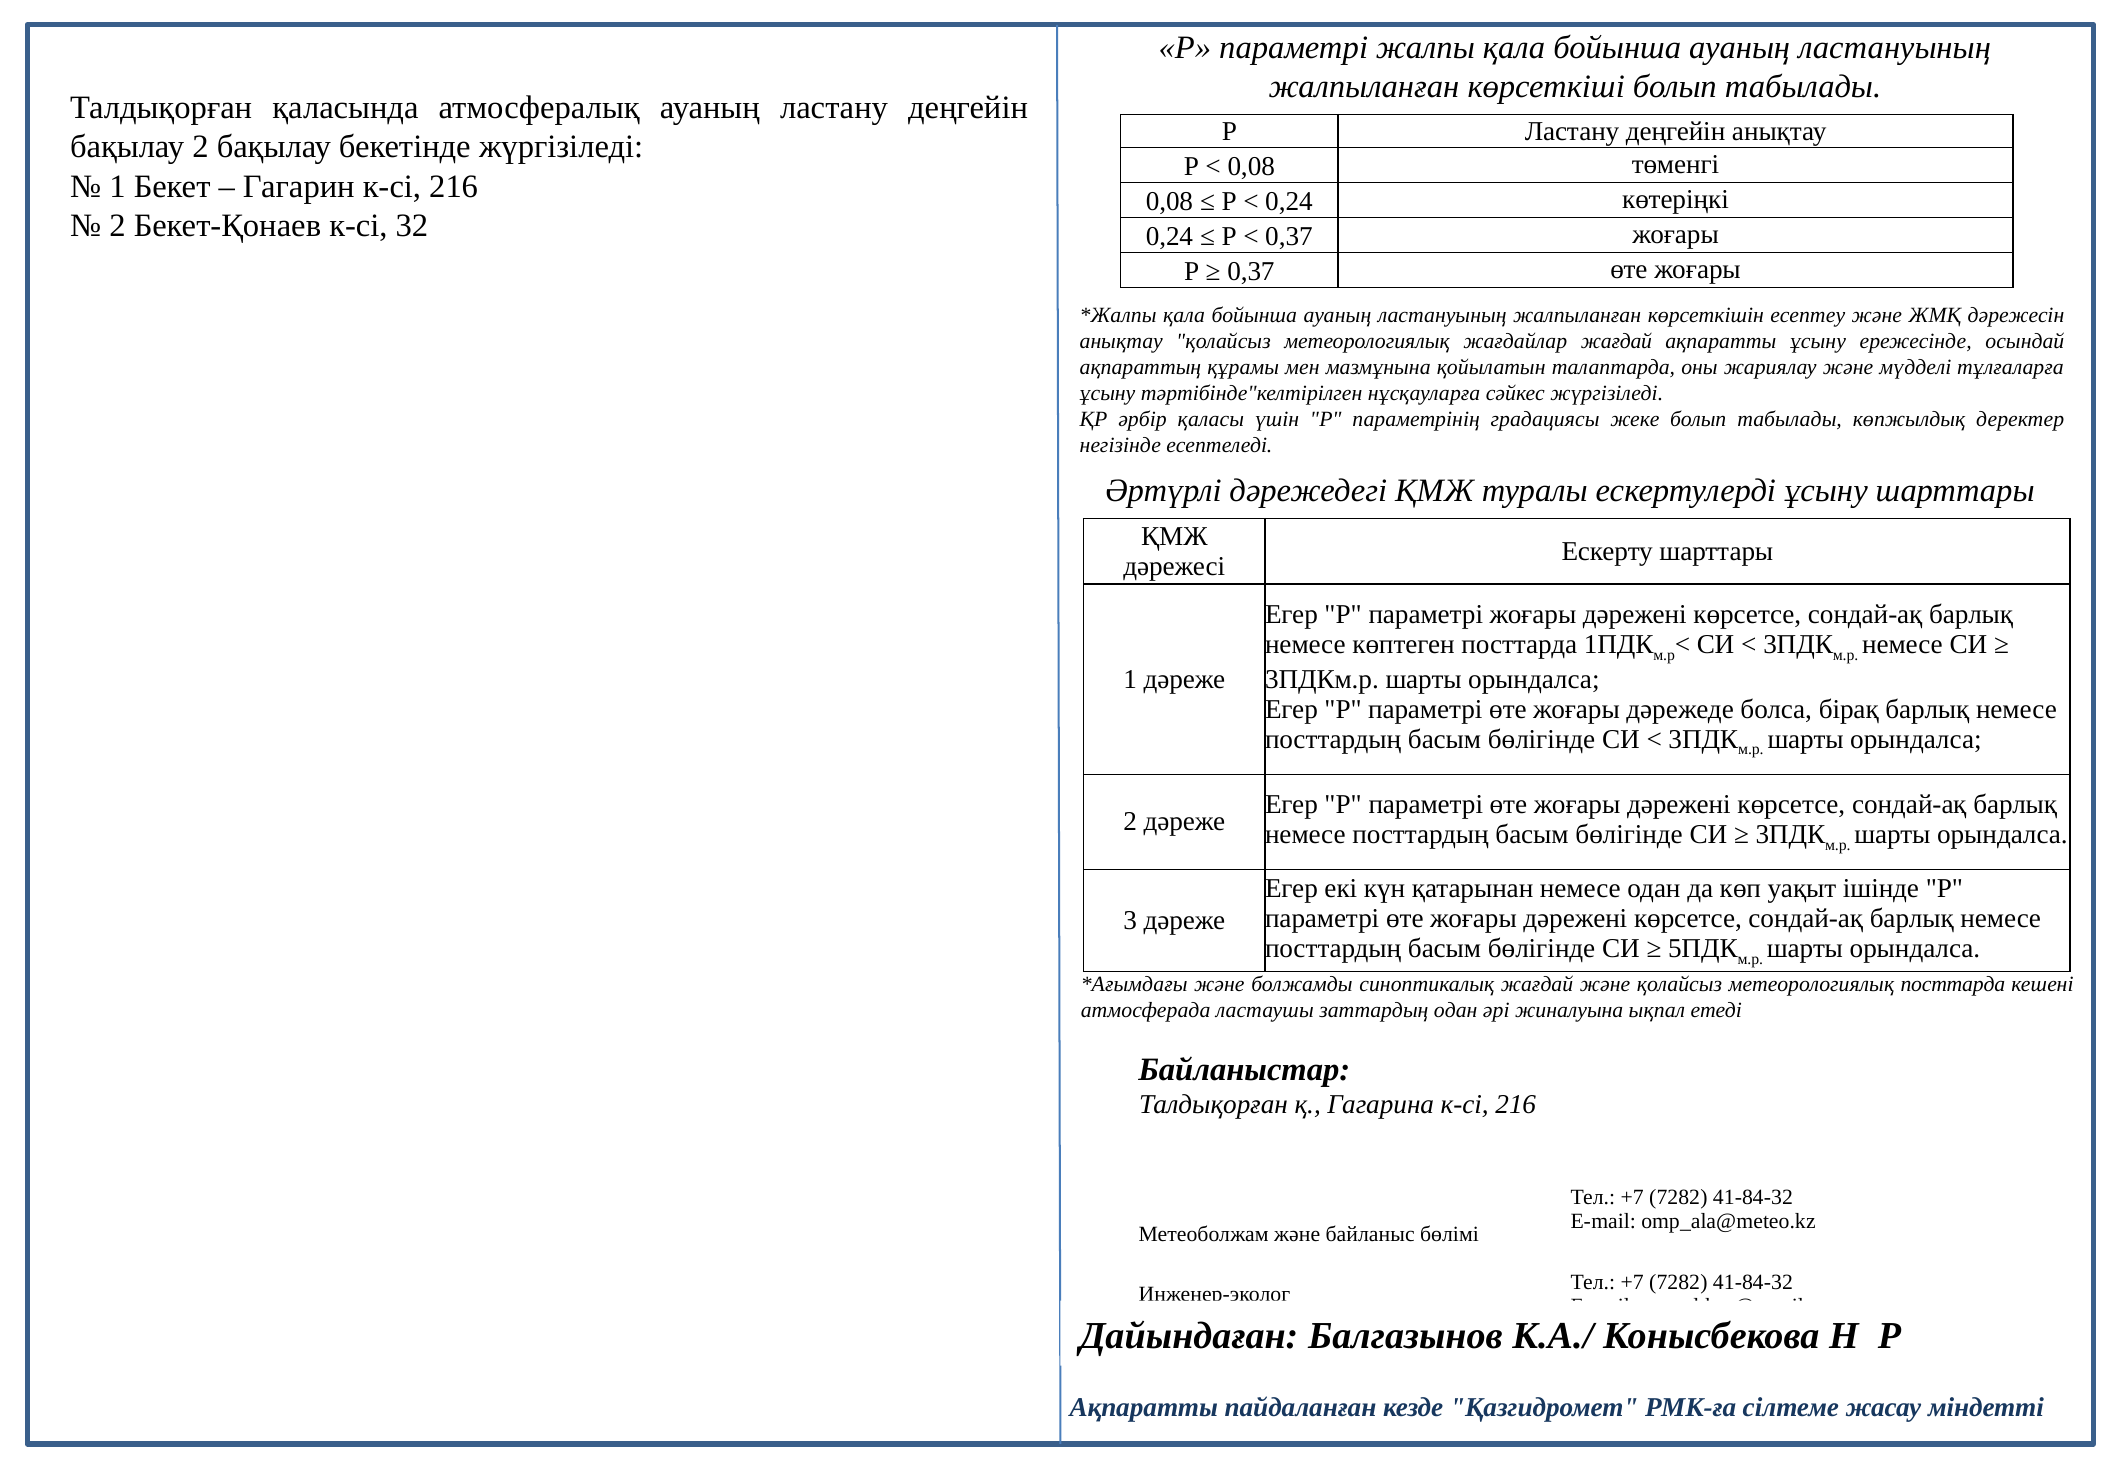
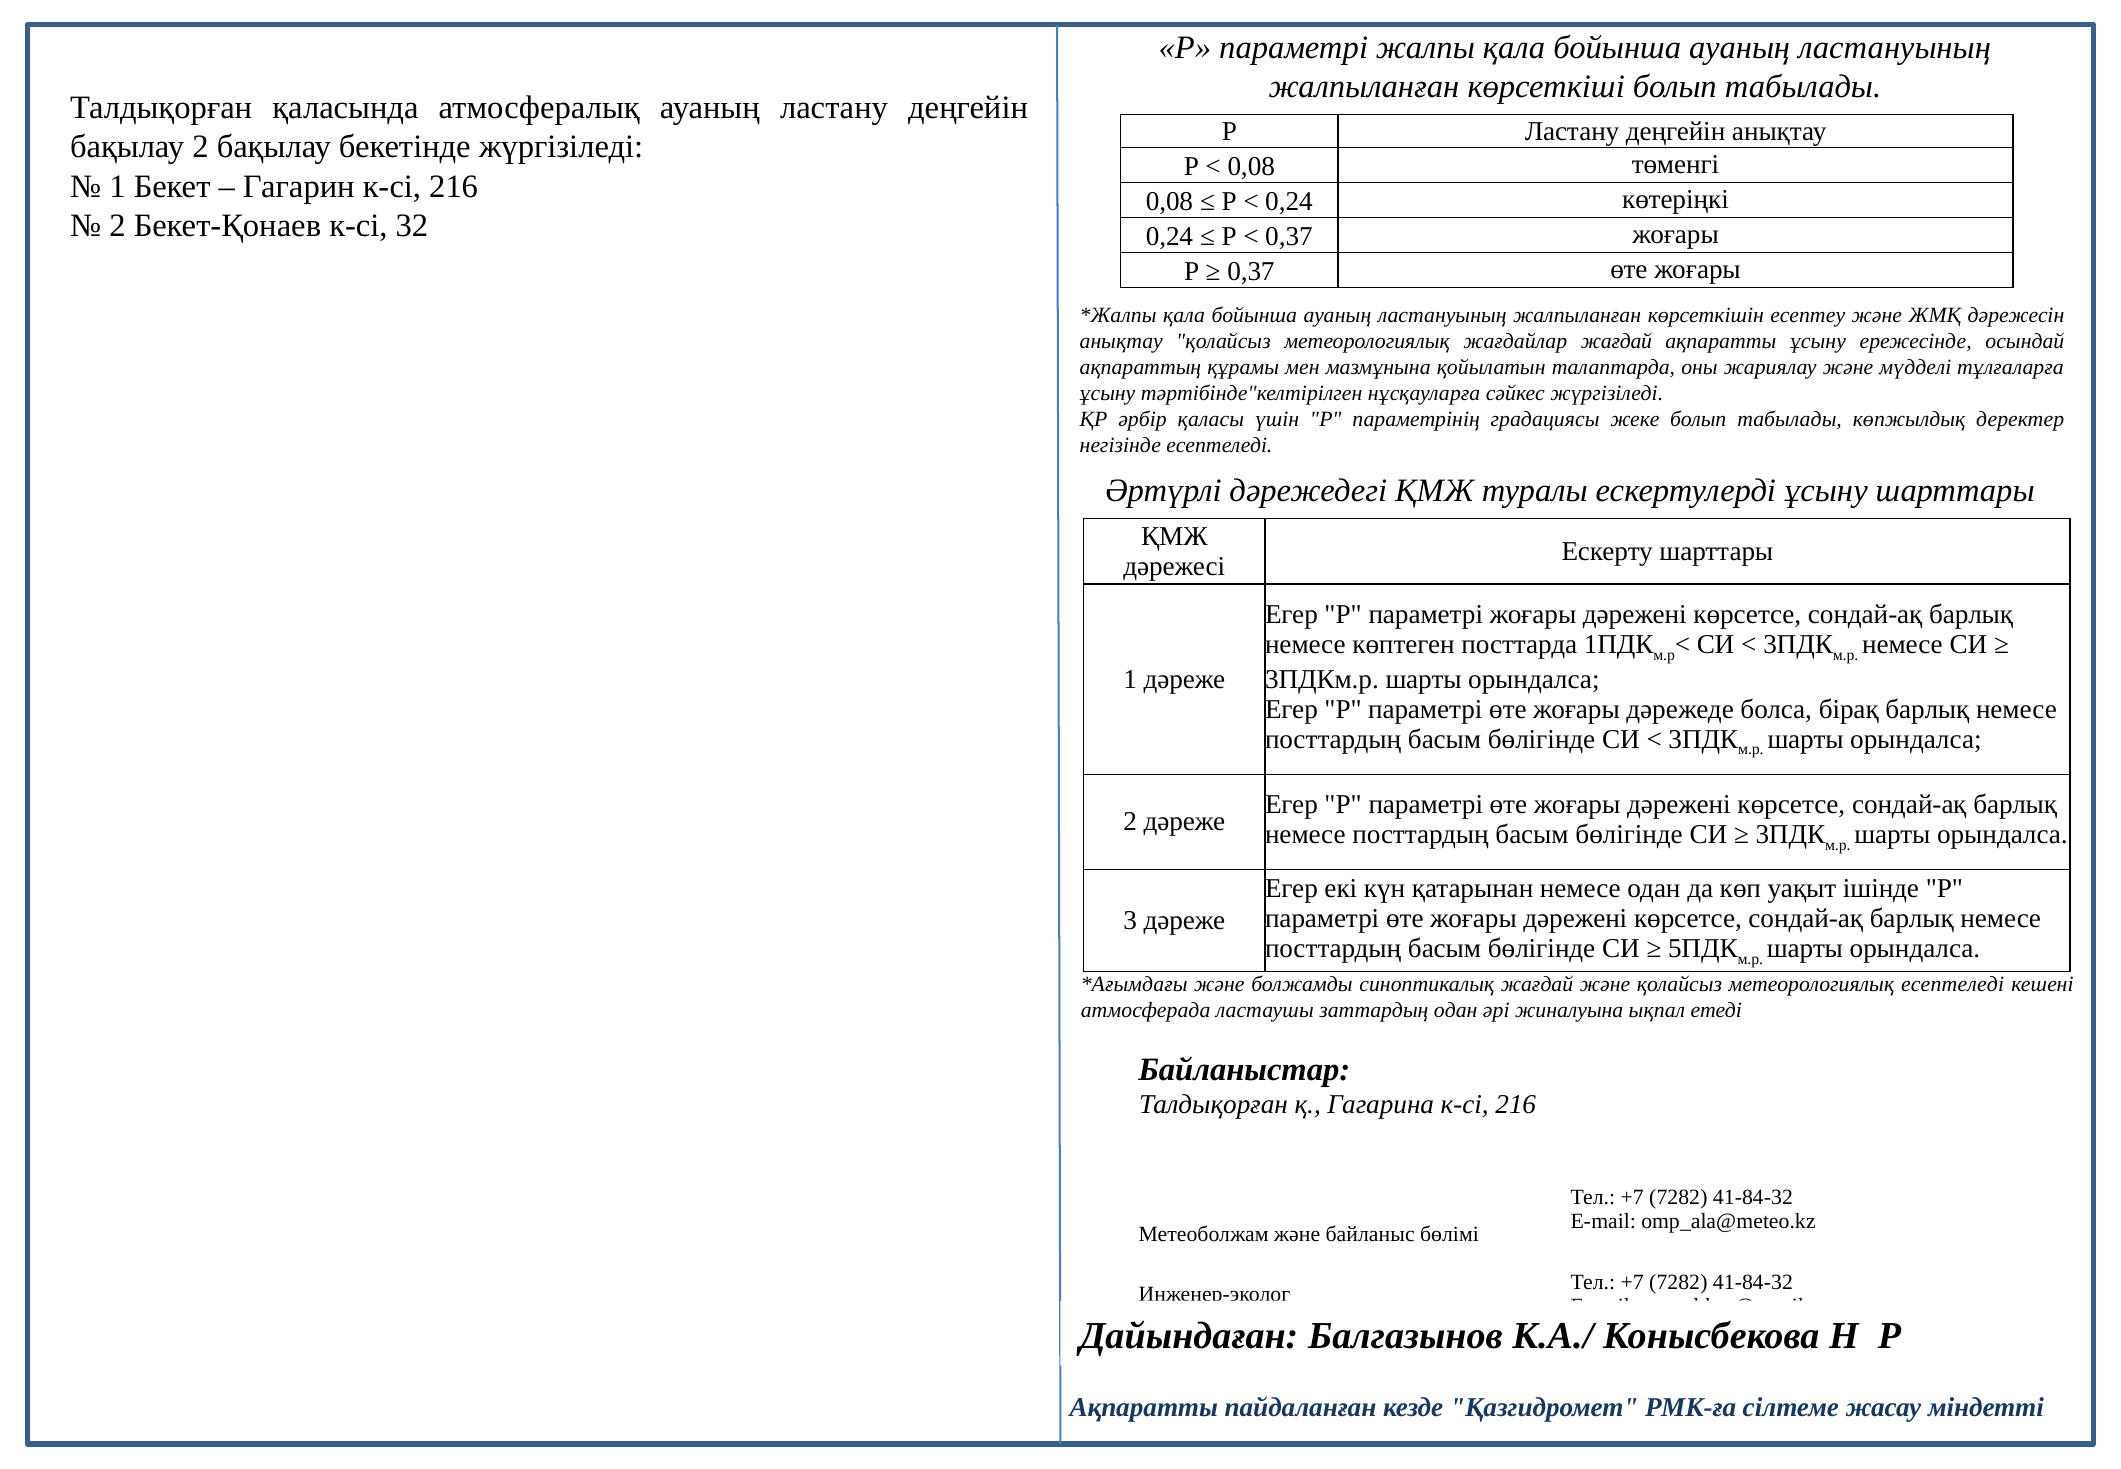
метеорологиялық посттарда: посттарда -> есептеледі (1953, 984)
